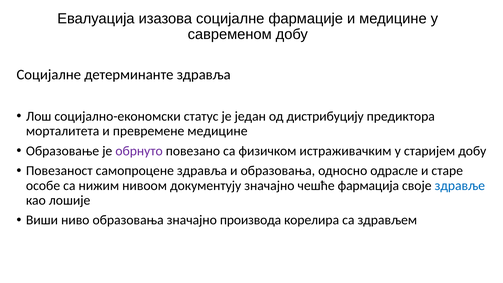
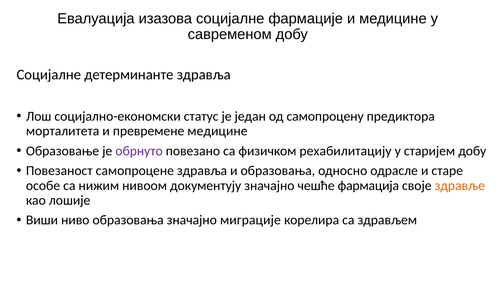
дистрибуцију: дистрибуцију -> самопроцену (325, 116)
истраживачким: истраживачким -> рехабилитацију (346, 151)
здравље colour: blue -> orange (460, 185)
производа: производа -> миграције (250, 220)
